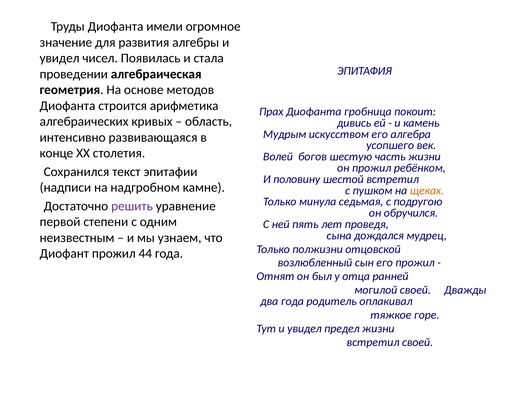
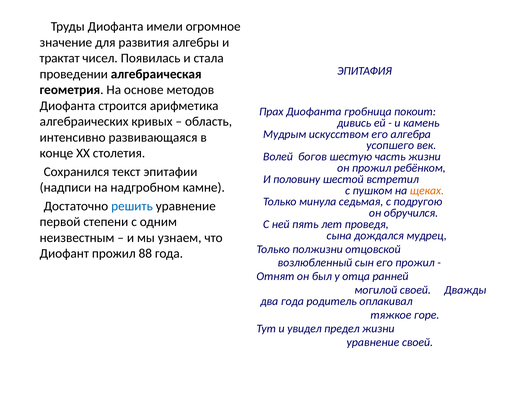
увидел: увидел -> трактат (60, 58)
решить colour: purple -> blue (132, 206)
44: 44 -> 88 (145, 254)
встретил: встретил -> уравнение (373, 343)
